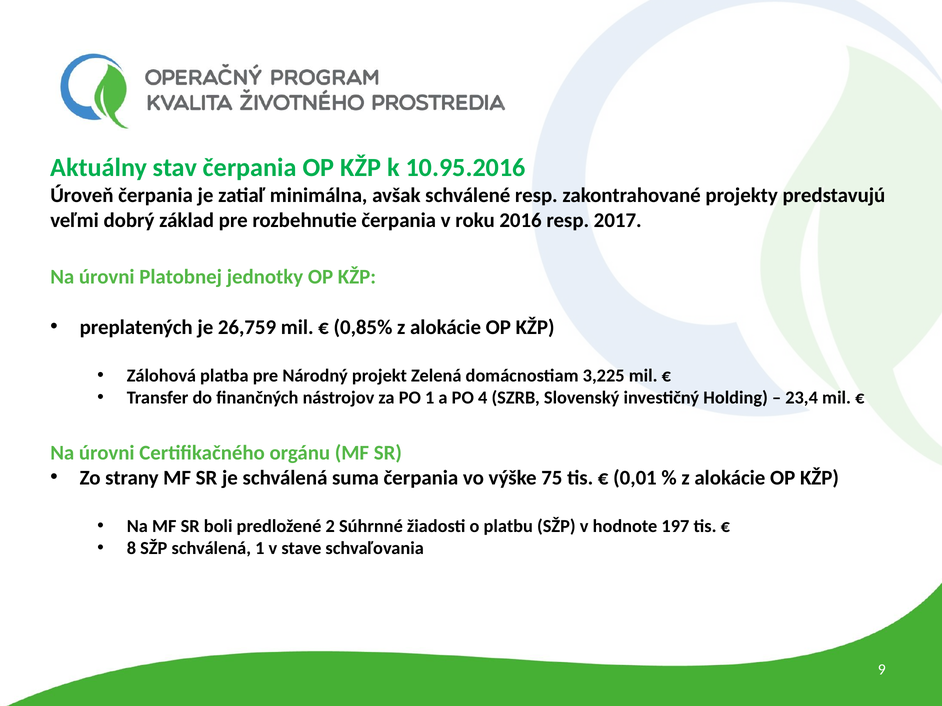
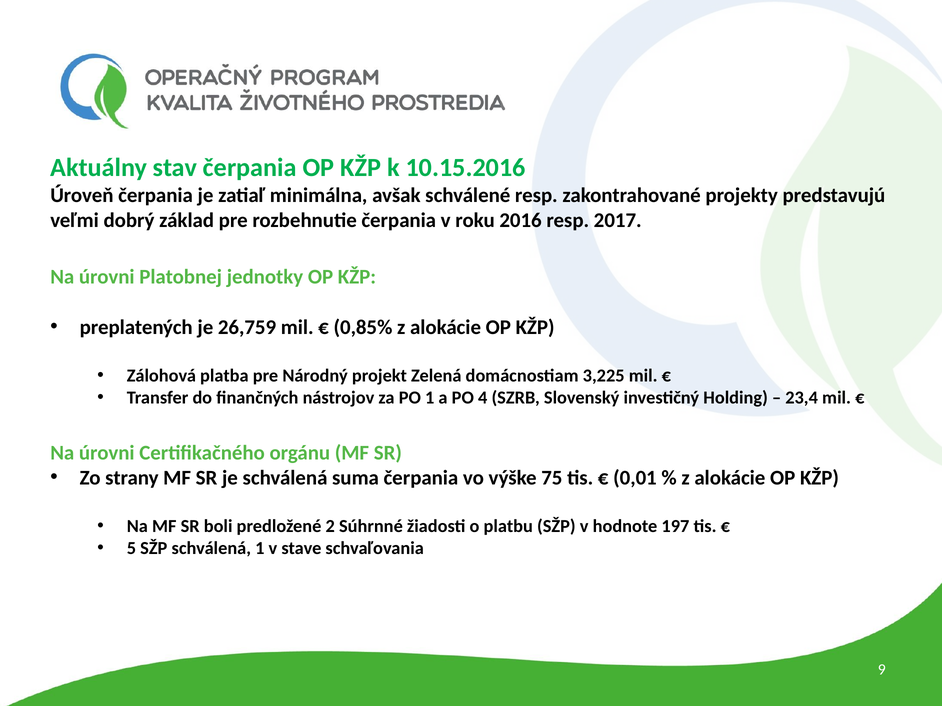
10.95.2016: 10.95.2016 -> 10.15.2016 (466, 168)
8: 8 -> 5 (131, 549)
